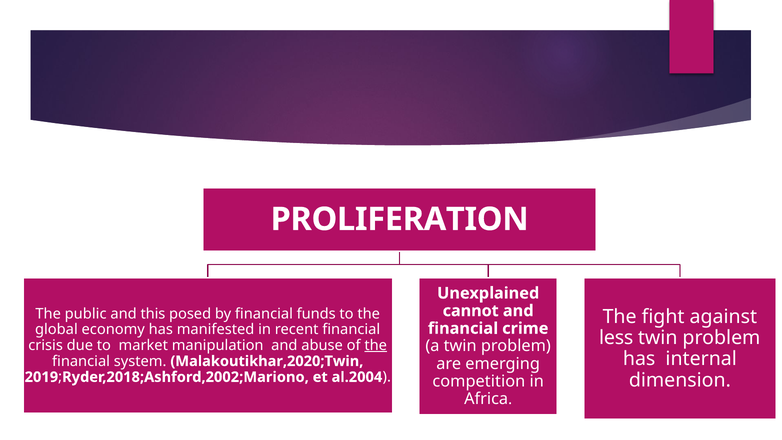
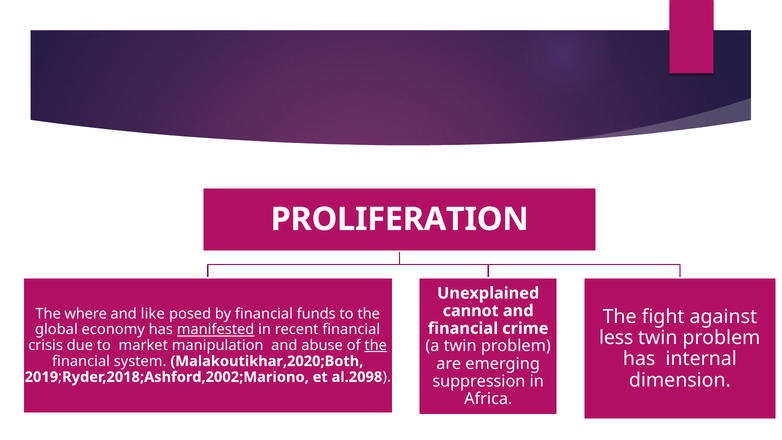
public: public -> where (86, 314)
this: this -> like (153, 314)
manifested underline: none -> present (216, 329)
Malakoutikhar,2020;Twin: Malakoutikhar,2020;Twin -> Malakoutikhar,2020;Both (267, 361)
al.2004: al.2004 -> al.2098 (357, 377)
competition: competition -> suppression (479, 381)
